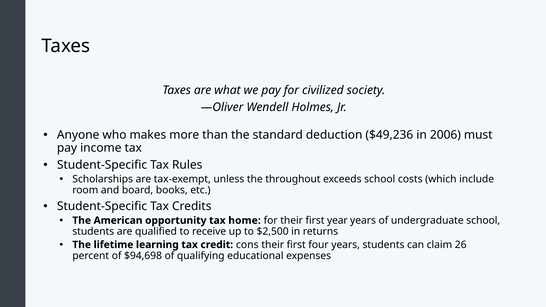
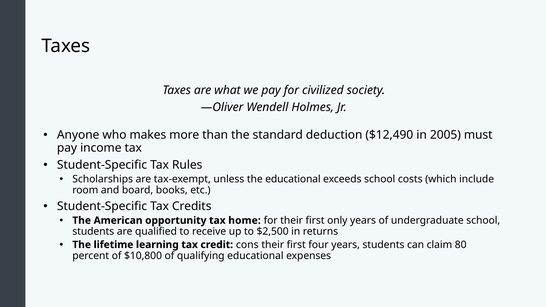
$49,236: $49,236 -> $12,490 (389, 135)
2006: 2006 -> 2005 (445, 135)
the throughout: throughout -> educational (293, 179)
year: year -> only (337, 221)
26: 26 -> 80 (461, 245)
$94,698: $94,698 -> $10,800 (143, 256)
